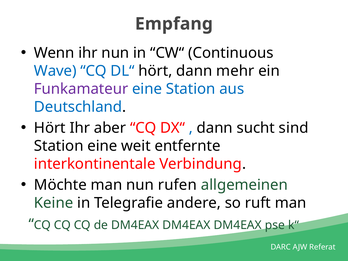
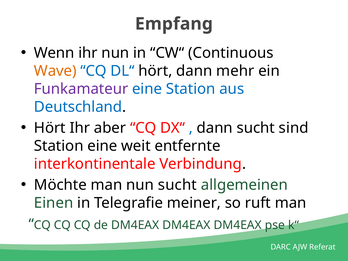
Wave colour: blue -> orange (55, 71)
nun rufen: rufen -> sucht (177, 185)
Keine: Keine -> Einen (54, 203)
andere: andere -> meiner (194, 203)
